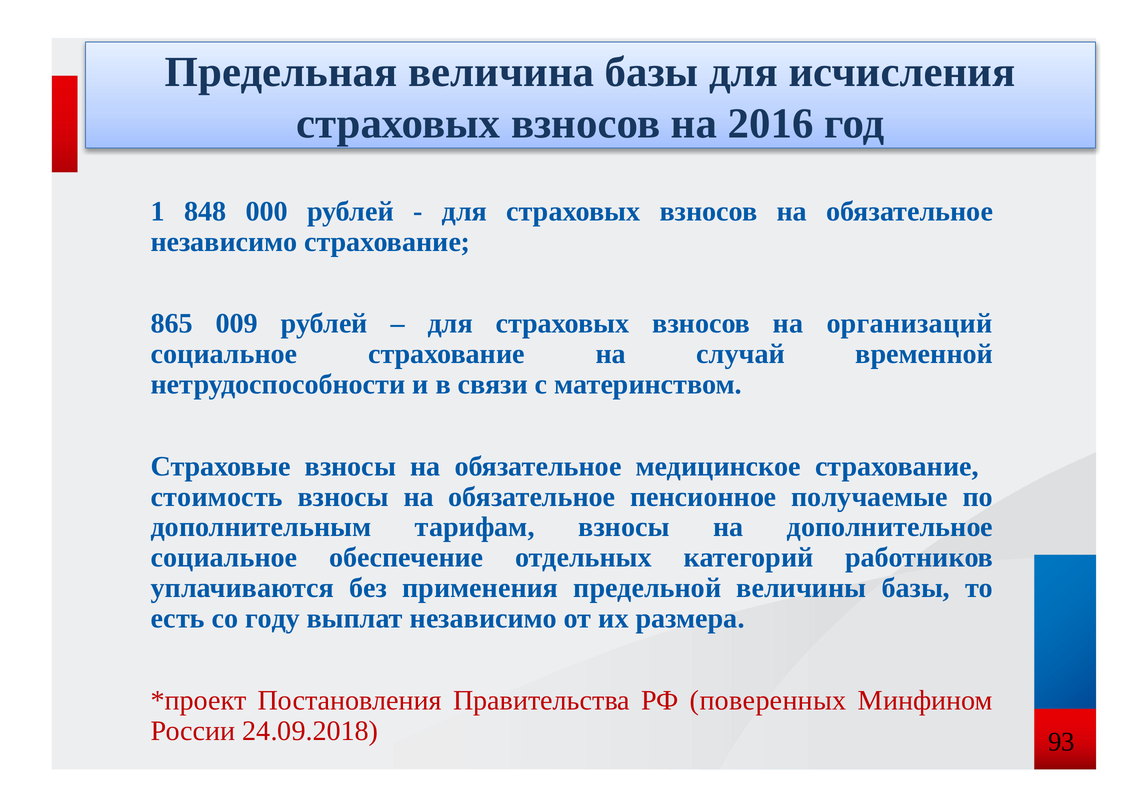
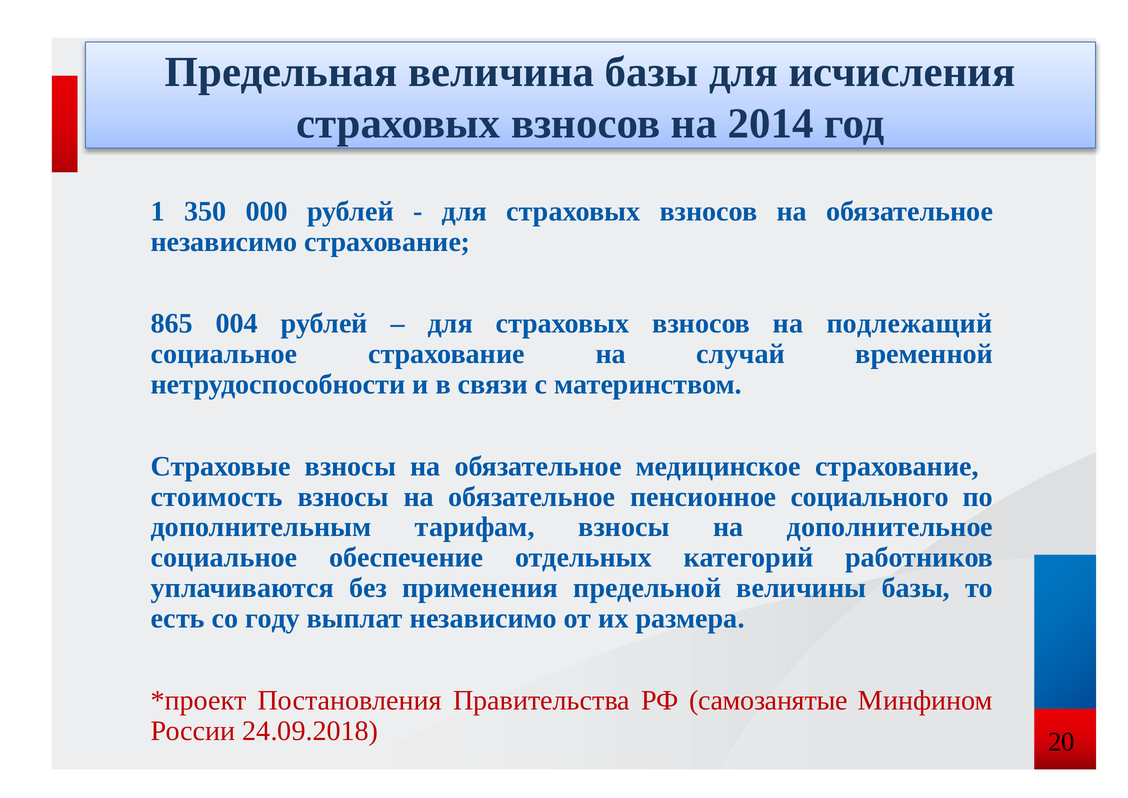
2016: 2016 -> 2014 (771, 124)
848: 848 -> 350 (205, 211)
009: 009 -> 004 (237, 324)
организаций: организаций -> подлежащий (909, 324)
получаемые: получаемые -> социального (870, 497)
поверенных: поверенных -> самозанятые (768, 700)
93: 93 -> 20 (1061, 741)
